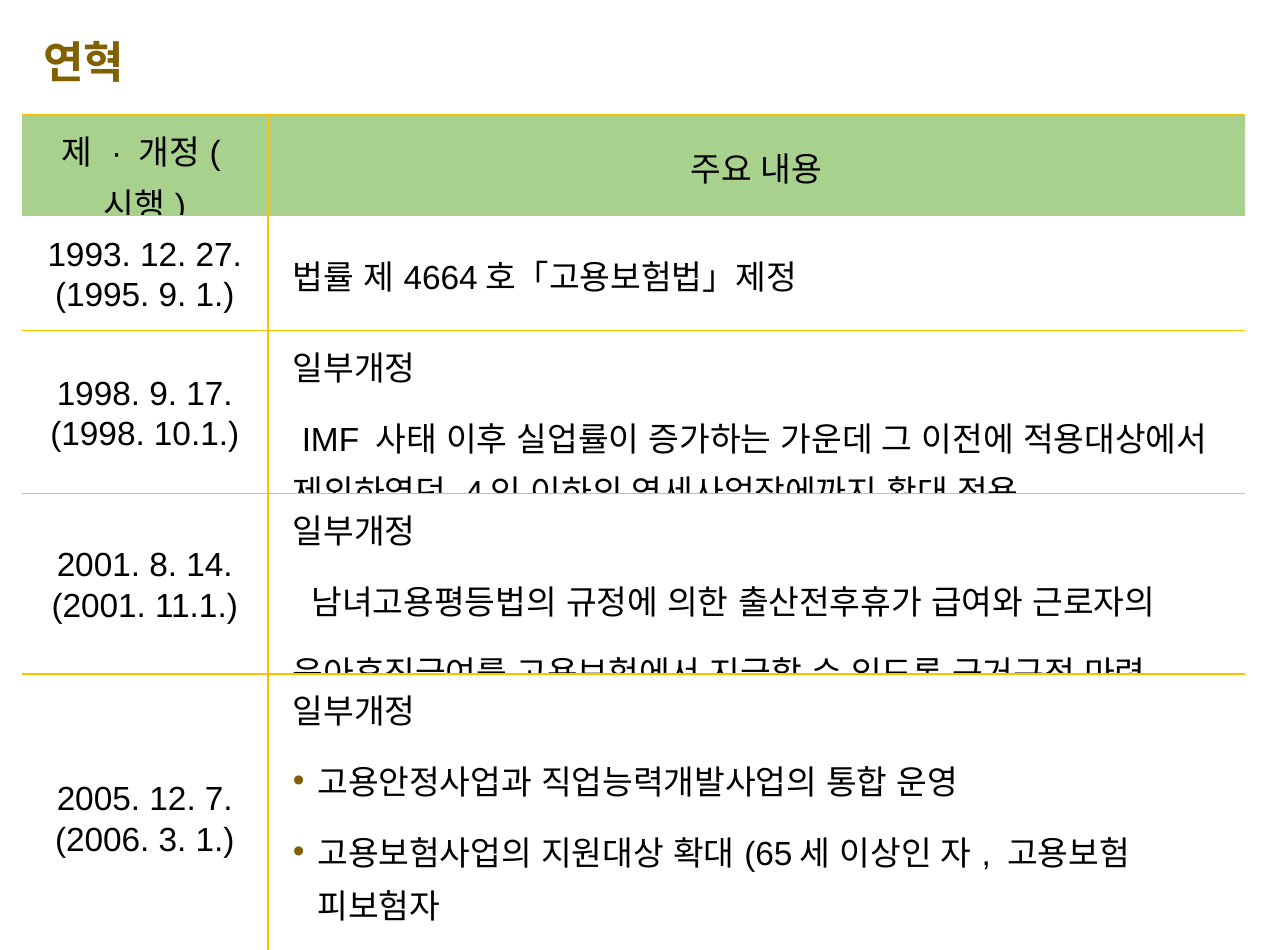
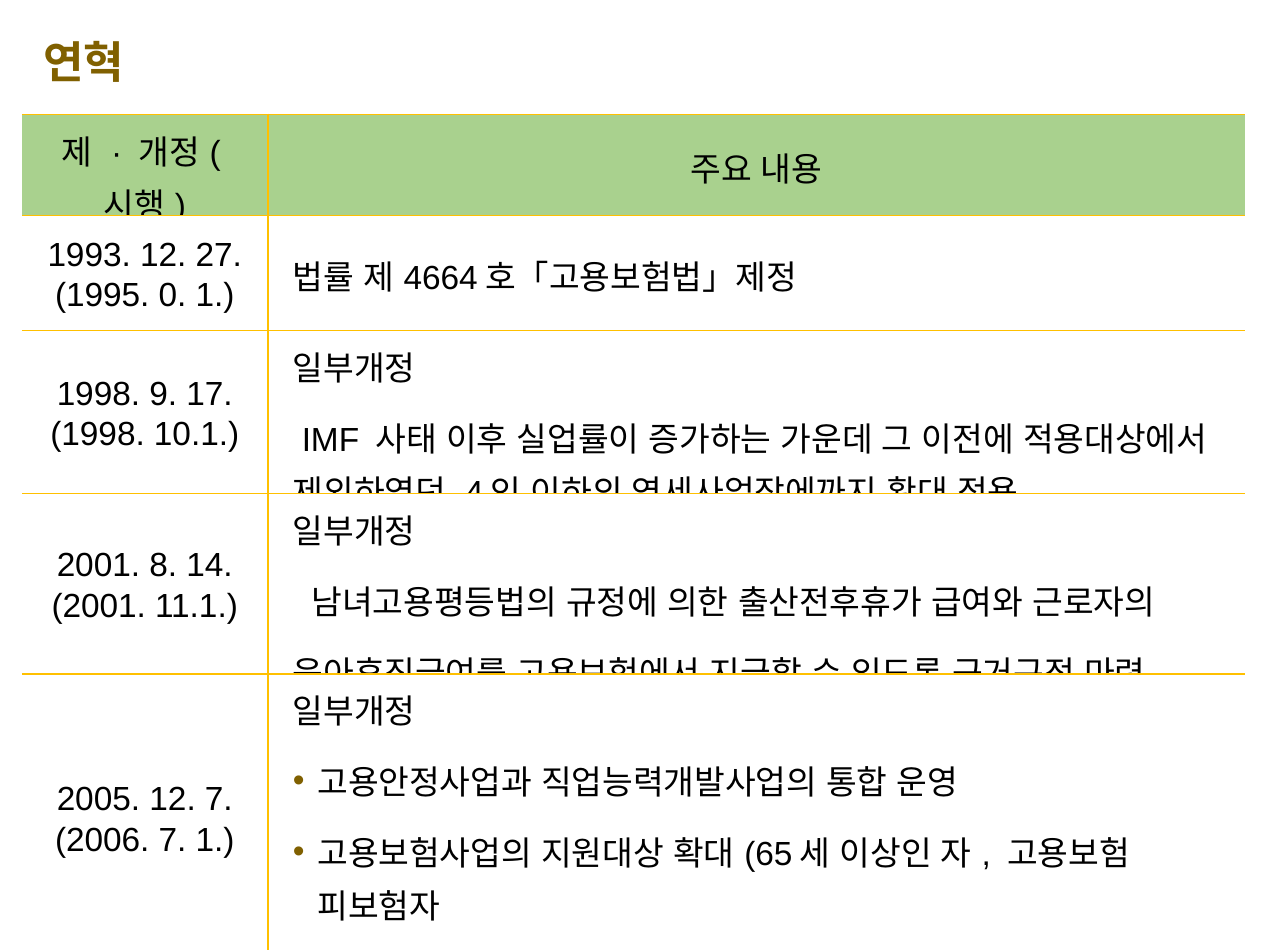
1995 9: 9 -> 0 (172, 296)
2006 3: 3 -> 7 (172, 840)
